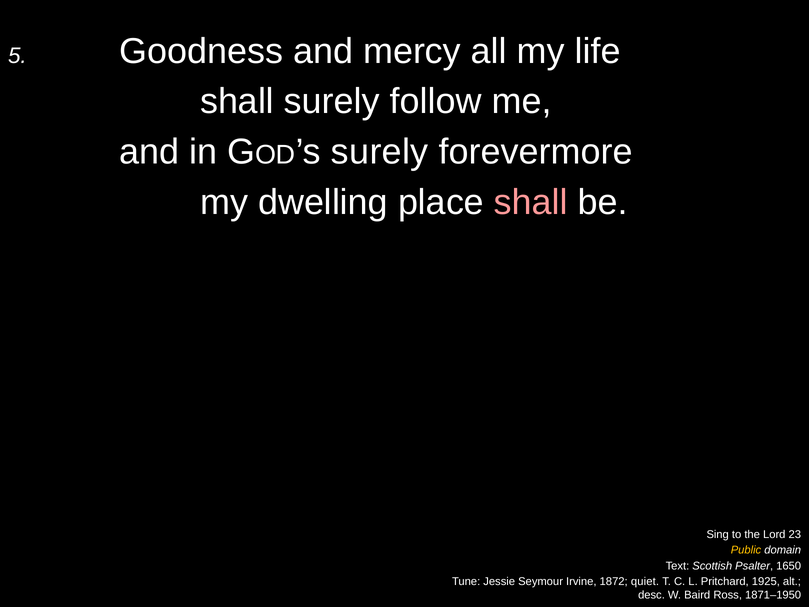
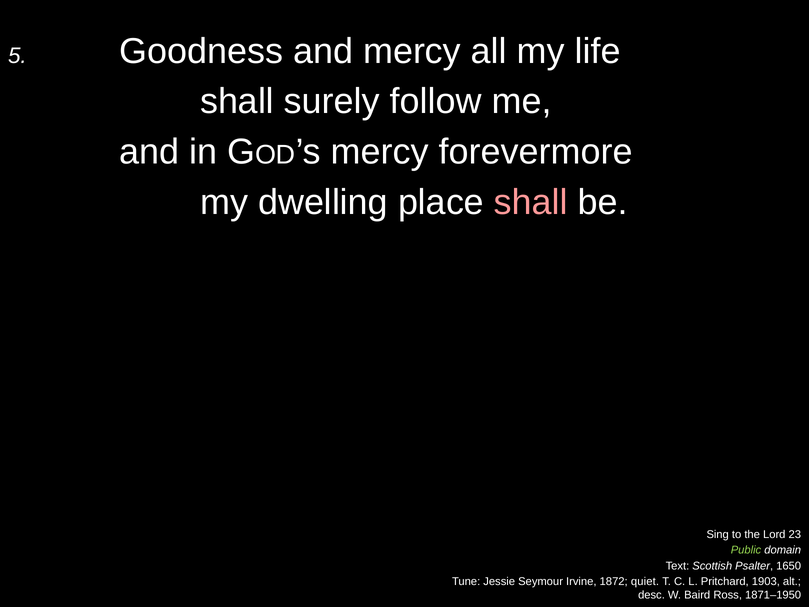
surely: surely -> mercy (380, 152)
Public colour: yellow -> light green (746, 550)
1925: 1925 -> 1903 (766, 581)
